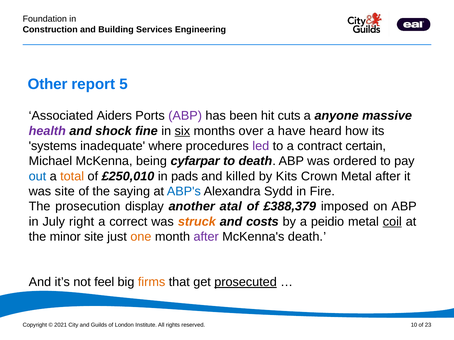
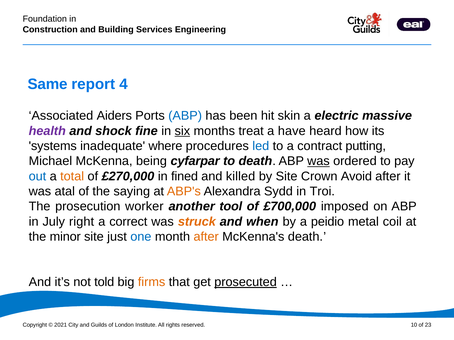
Other: Other -> Same (48, 84)
5: 5 -> 4 (123, 84)
ABP colour: purple -> blue (185, 116)
cuts: cuts -> skin (289, 116)
anyone: anyone -> electric (337, 116)
over: over -> treat (251, 131)
led colour: purple -> blue (261, 146)
certain: certain -> putting (366, 146)
was underline: none -> present (318, 161)
£250,010: £250,010 -> £270,000 (128, 177)
pads: pads -> fined (185, 177)
by Kits: Kits -> Site (287, 177)
Crown Metal: Metal -> Avoid (356, 177)
was site: site -> atal (65, 192)
ABP's colour: blue -> orange (184, 192)
Fire: Fire -> Troi (322, 192)
display: display -> worker (144, 207)
atal: atal -> tool (231, 207)
£388,379: £388,379 -> £700,000 (290, 207)
costs: costs -> when (262, 222)
coil underline: present -> none (392, 222)
one colour: orange -> blue (141, 237)
after colour: purple -> orange (206, 237)
feel: feel -> told (104, 282)
